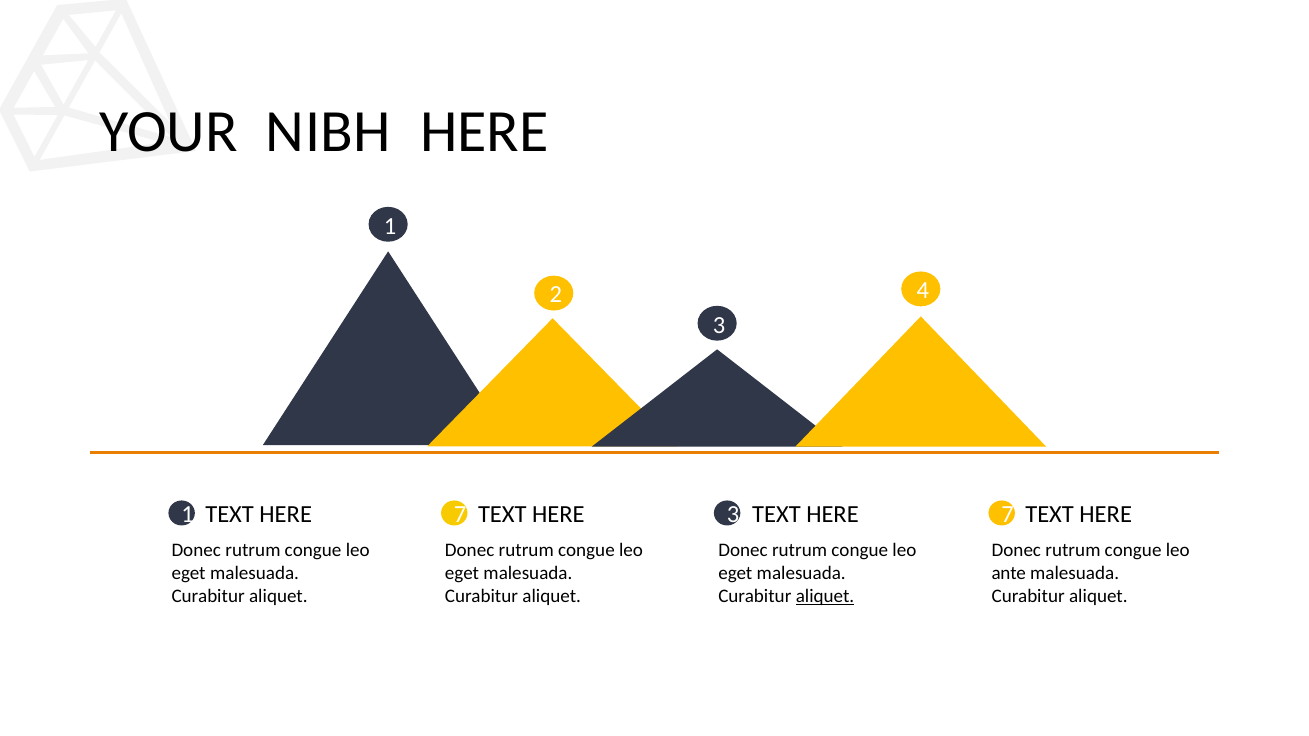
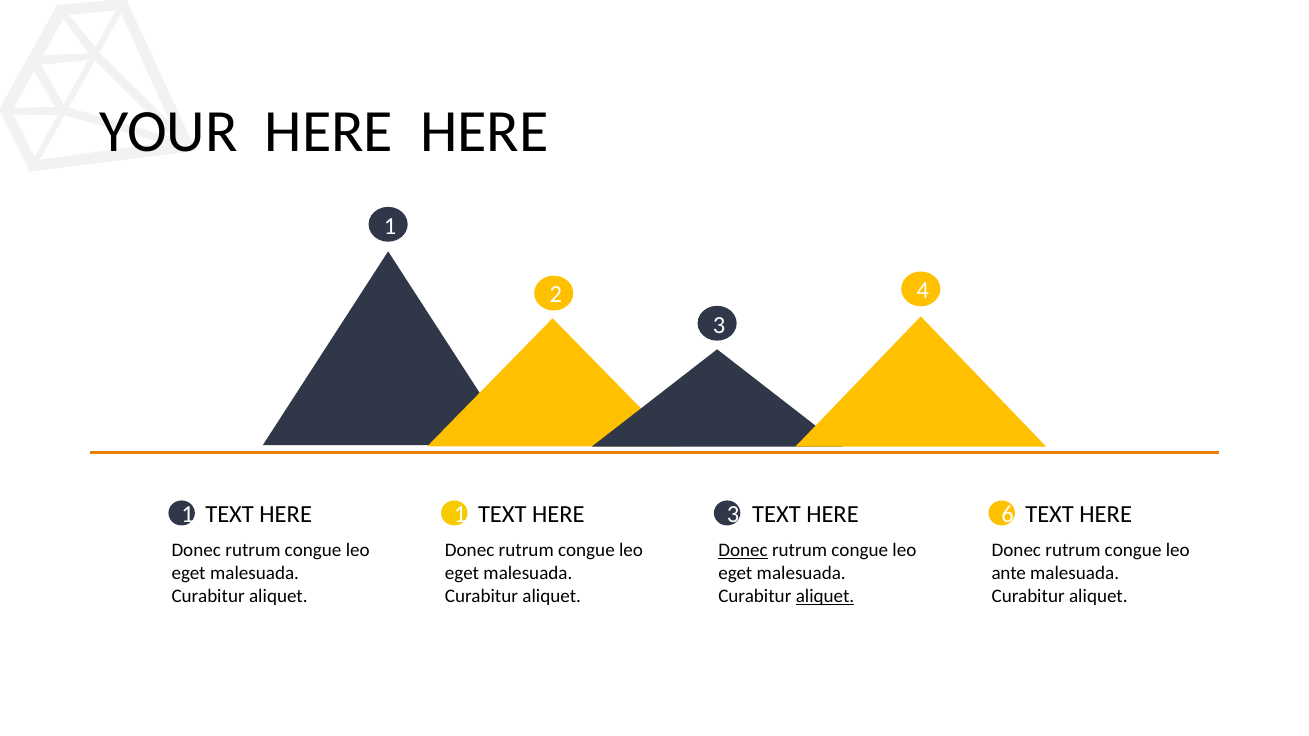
YOUR NIBH: NIBH -> HERE (329, 131)
1 7: 7 -> 1 (460, 515)
3 7: 7 -> 6 (1008, 515)
Donec underline: none -> present (743, 551)
